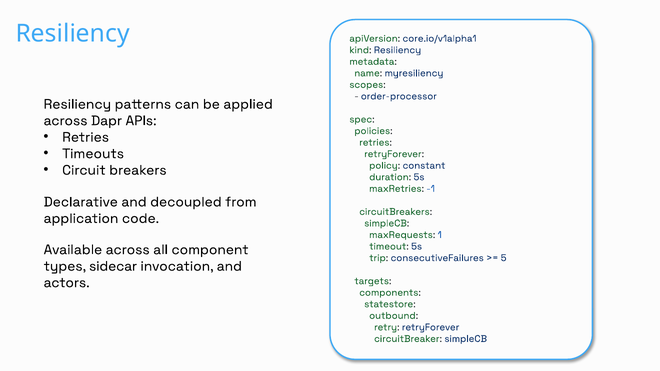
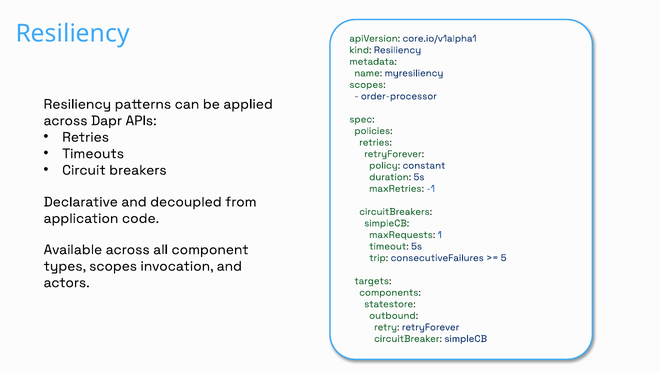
types sidecar: sidecar -> scopes (113, 266)
